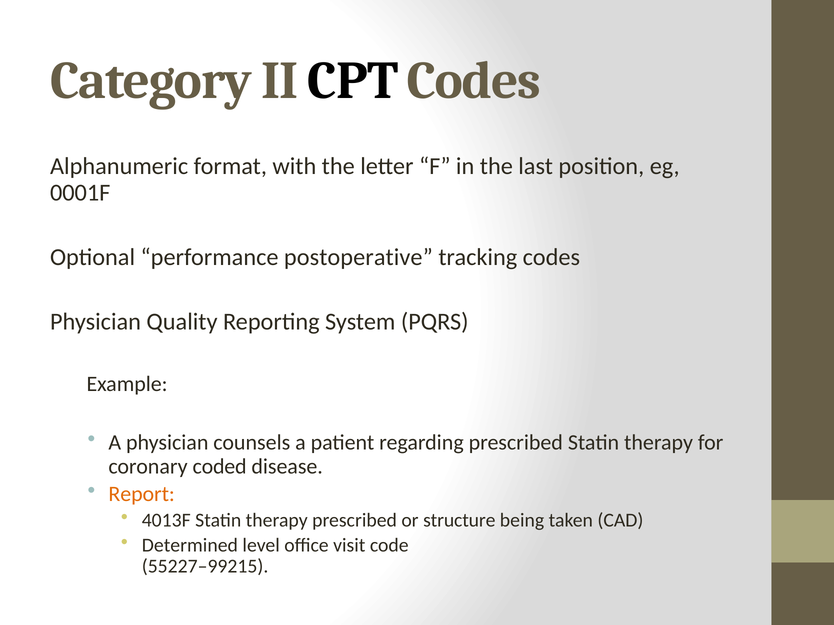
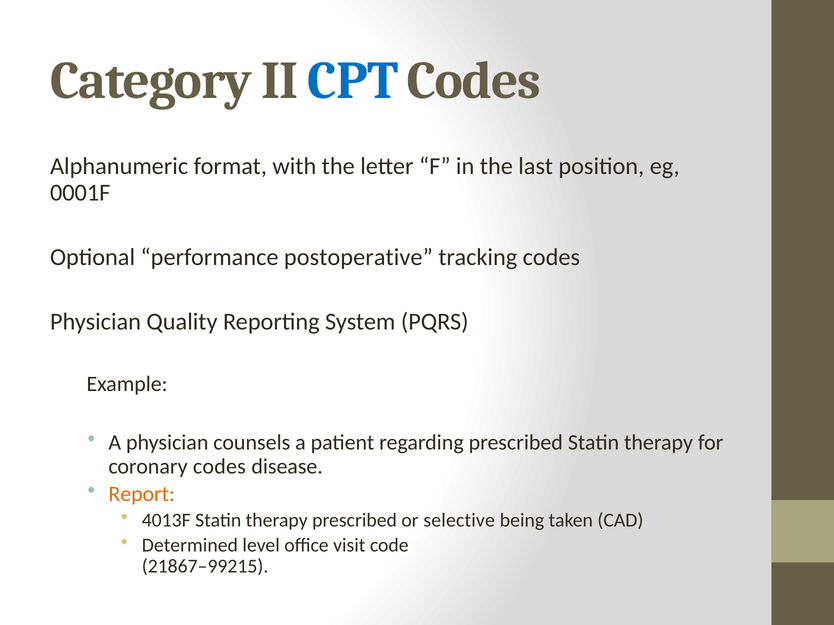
CPT colour: black -> blue (353, 81)
coronary coded: coded -> codes (219, 467)
structure: structure -> selective (459, 521)
55227–99215: 55227–99215 -> 21867–99215 (205, 567)
